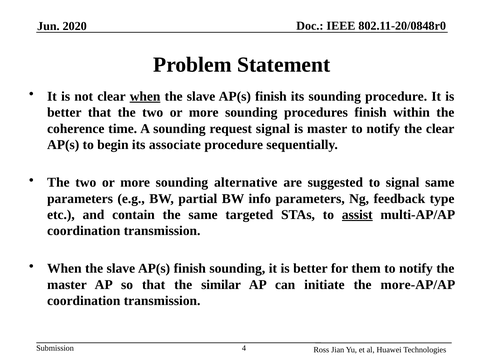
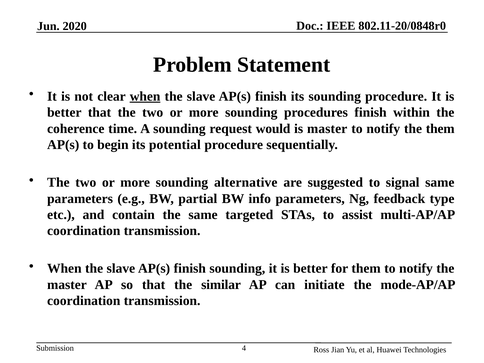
request signal: signal -> would (273, 129)
the clear: clear -> them (440, 129)
associate: associate -> potential (175, 145)
assist underline: present -> none (357, 215)
more-AP/AP: more-AP/AP -> mode-AP/AP (418, 285)
